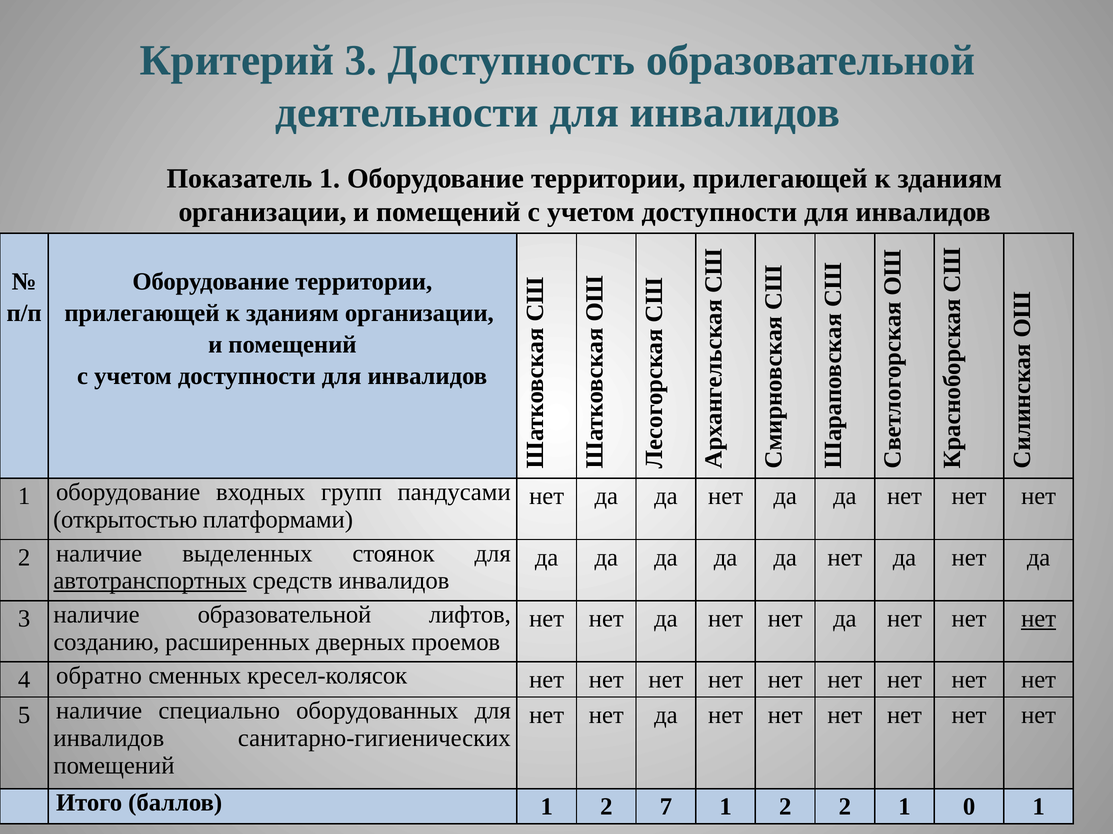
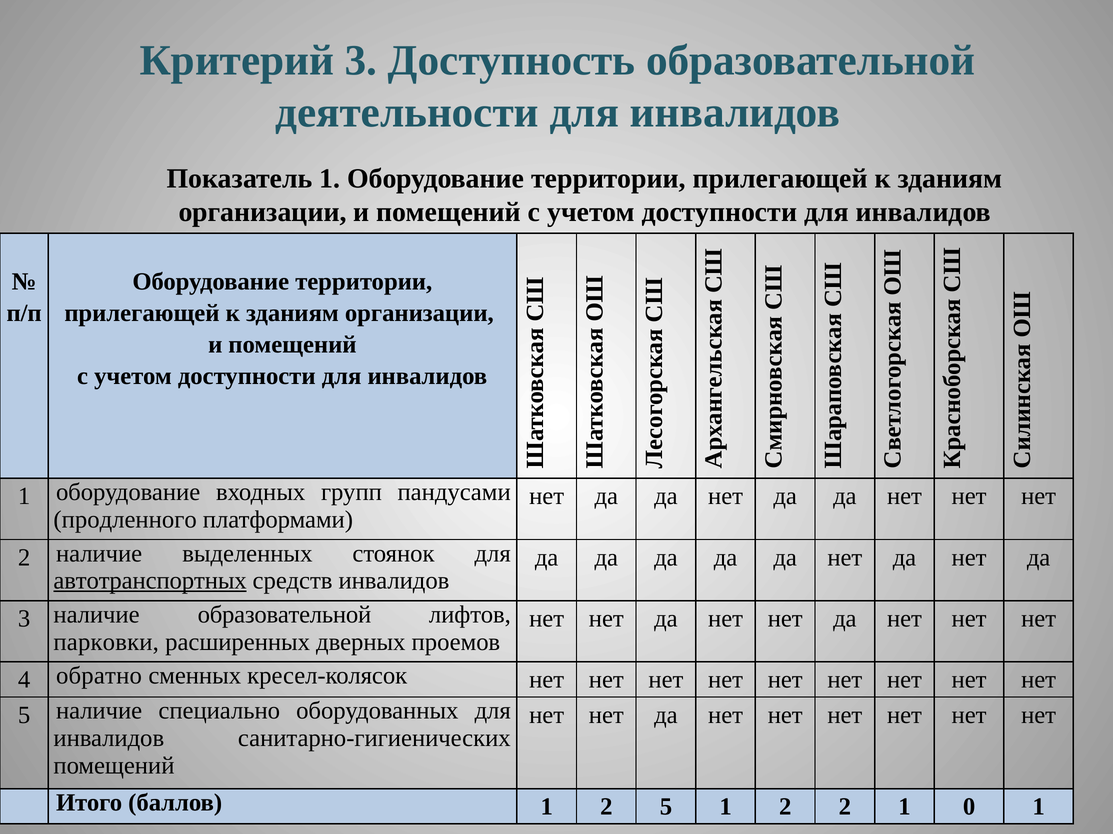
открытостью: открытостью -> продленного (125, 520)
нет underline: present -> none (1039, 619)
созданию: созданию -> парковки (106, 643)
2 7: 7 -> 5 (666, 807)
